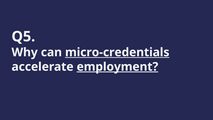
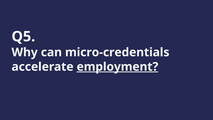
micro-credentials underline: present -> none (117, 52)
